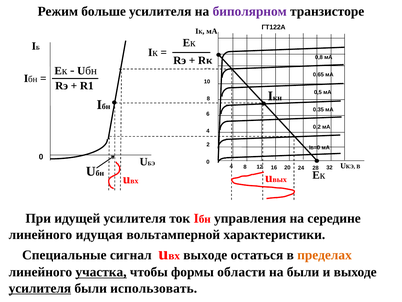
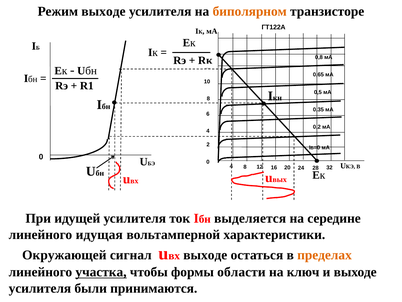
Режим больше: больше -> выходе (103, 11)
биполярном colour: purple -> orange (250, 11)
управления: управления -> выделяется (250, 218)
Специальные: Специальные -> Окружающей (64, 255)
на были: были -> ключ (303, 272)
усилителя underline: present -> none (40, 288)
использовать: использовать -> принимаются (154, 288)
